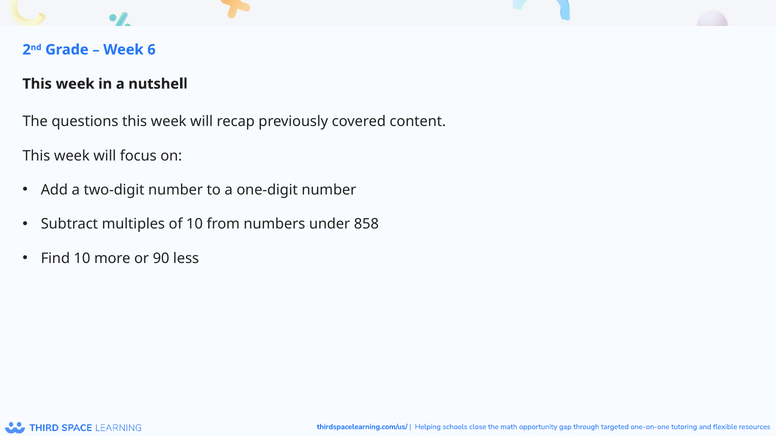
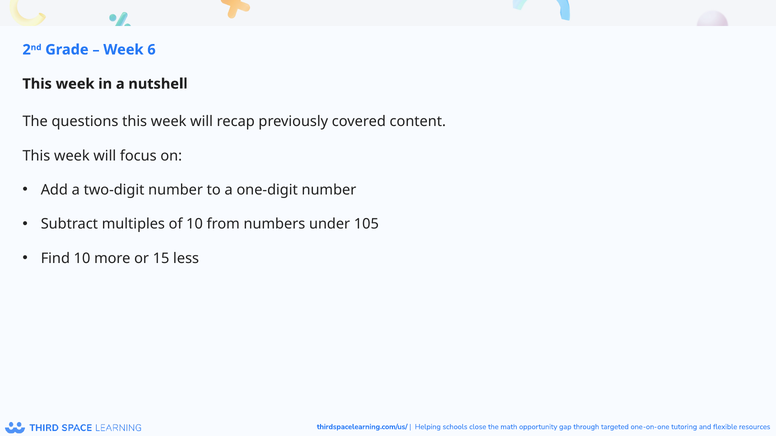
858: 858 -> 105 (366, 224)
90: 90 -> 15 (161, 259)
